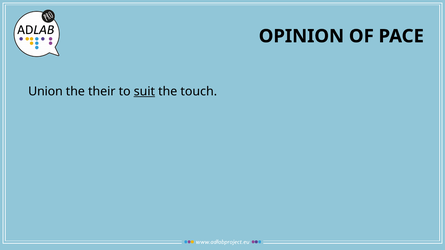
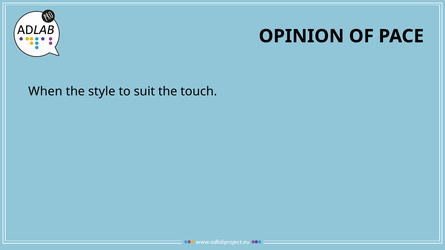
Union: Union -> When (45, 91)
their: their -> style (102, 91)
suit underline: present -> none (144, 91)
